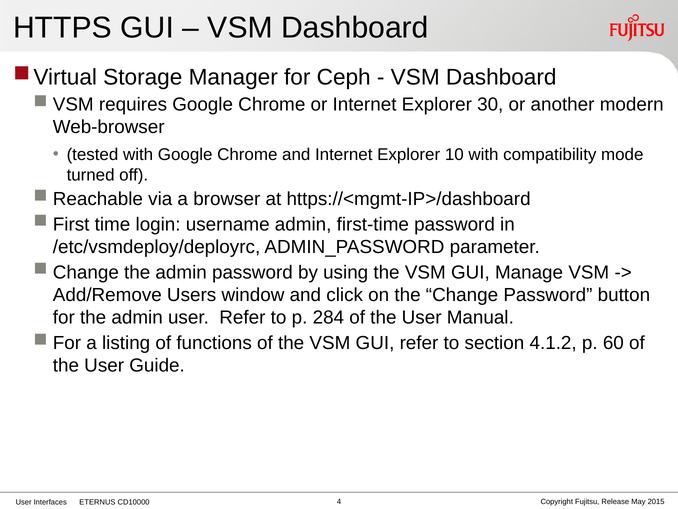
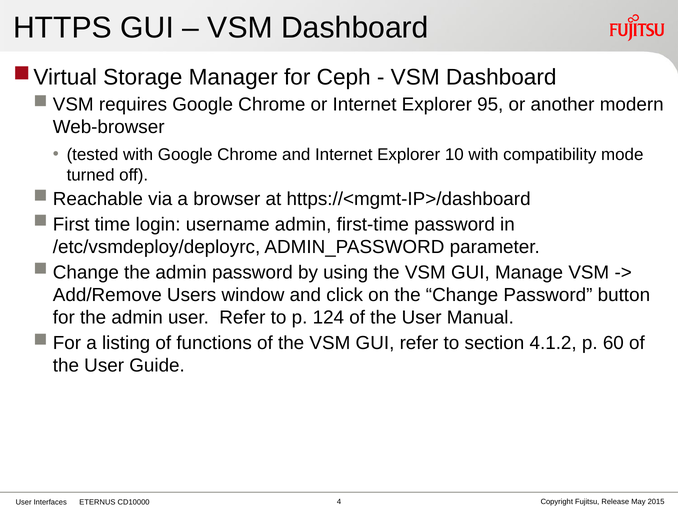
30: 30 -> 95 (490, 105)
284: 284 -> 124 (328, 317)
